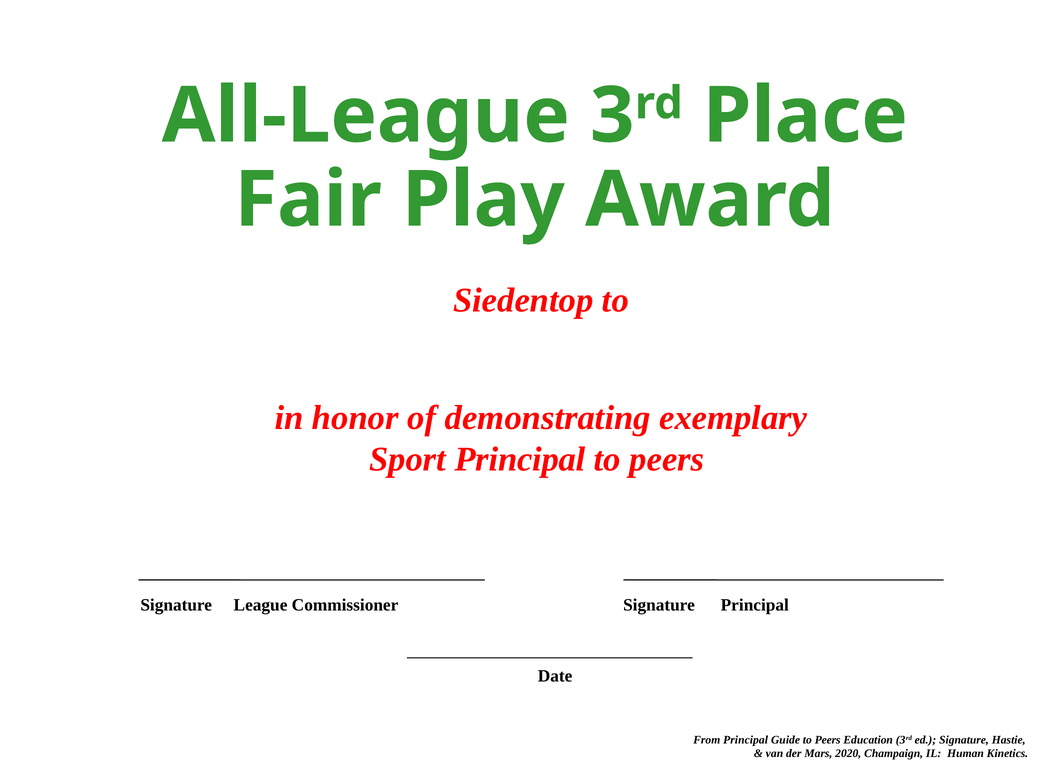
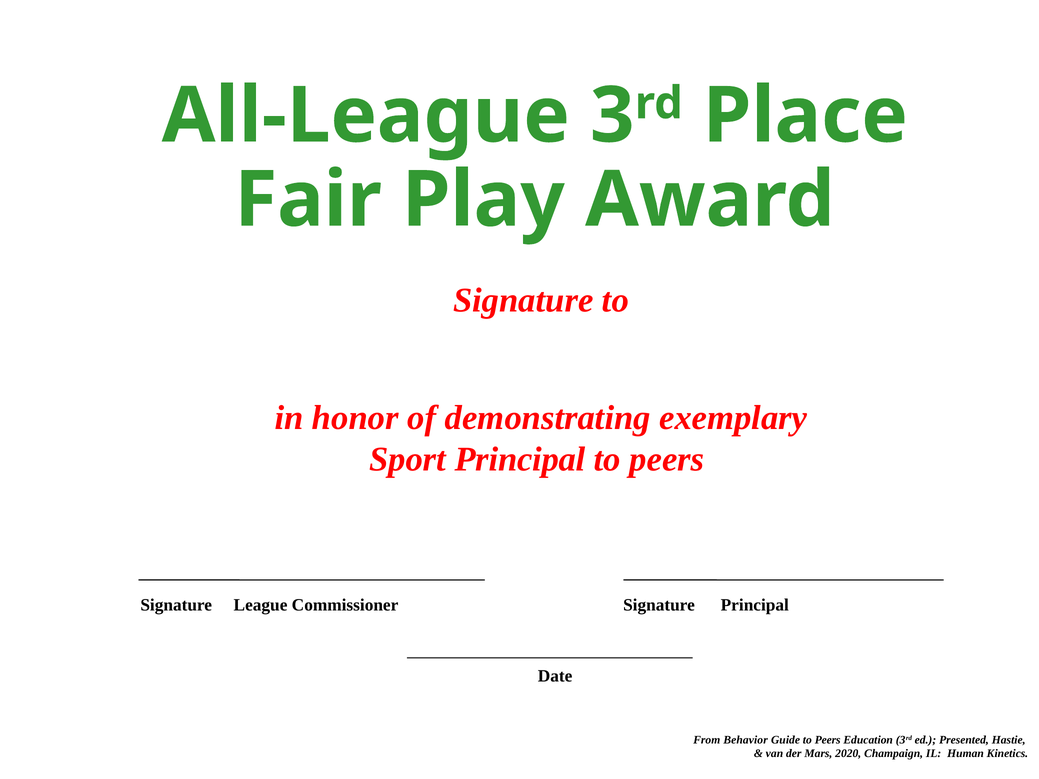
Siedentop: Siedentop -> Signature (523, 300)
From Principal: Principal -> Behavior (746, 740)
ed Signature: Signature -> Presented (964, 740)
